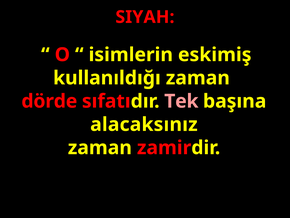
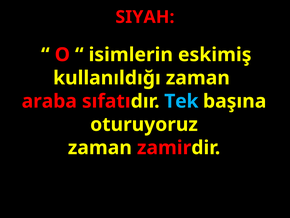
dörde: dörde -> araba (49, 101)
Tek colour: pink -> light blue (181, 101)
alacaksınız: alacaksınız -> oturuyoruz (144, 124)
